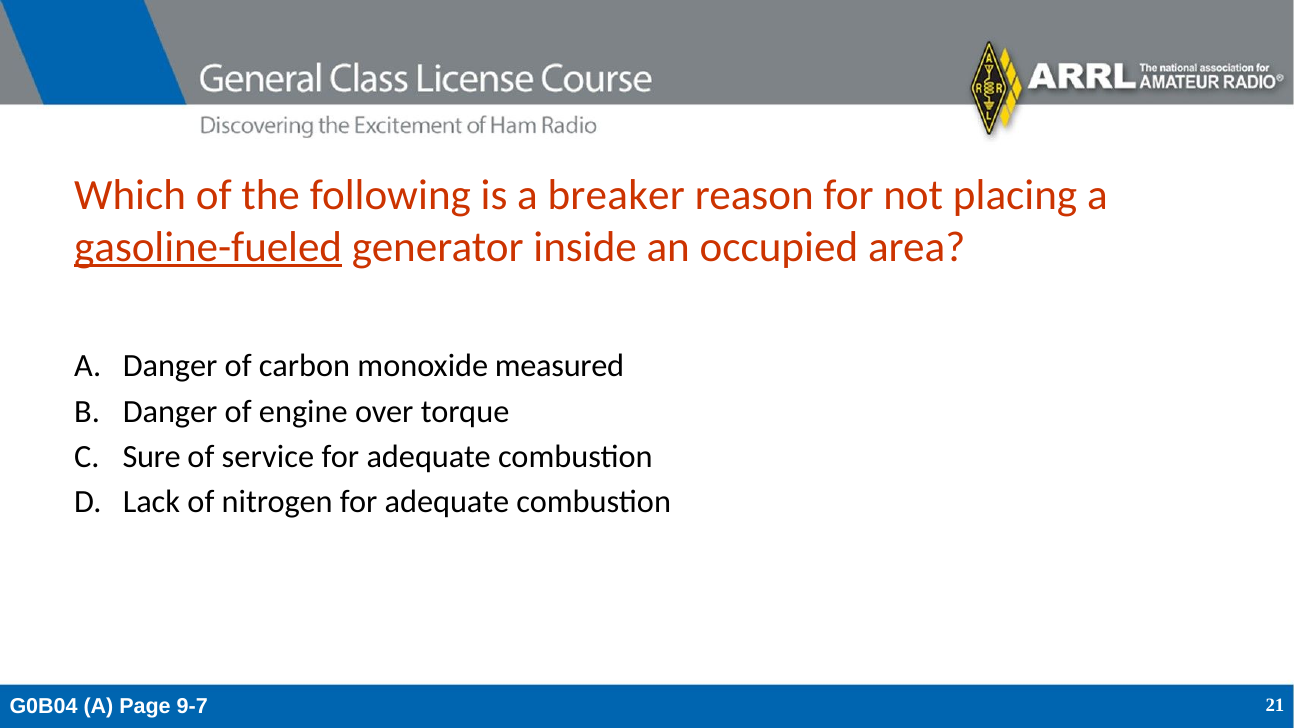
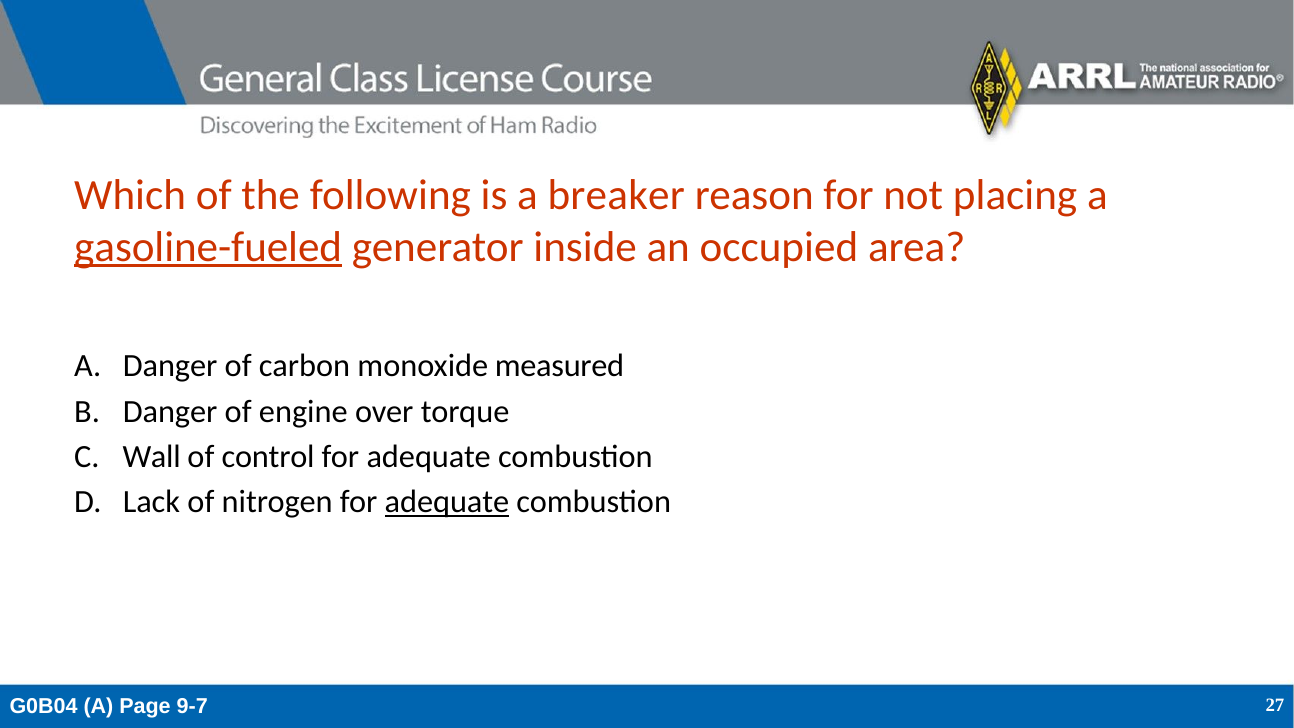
Sure: Sure -> Wall (152, 457)
service: service -> control (268, 457)
adequate underline: none -> present (447, 502)
21: 21 -> 27 (1275, 705)
